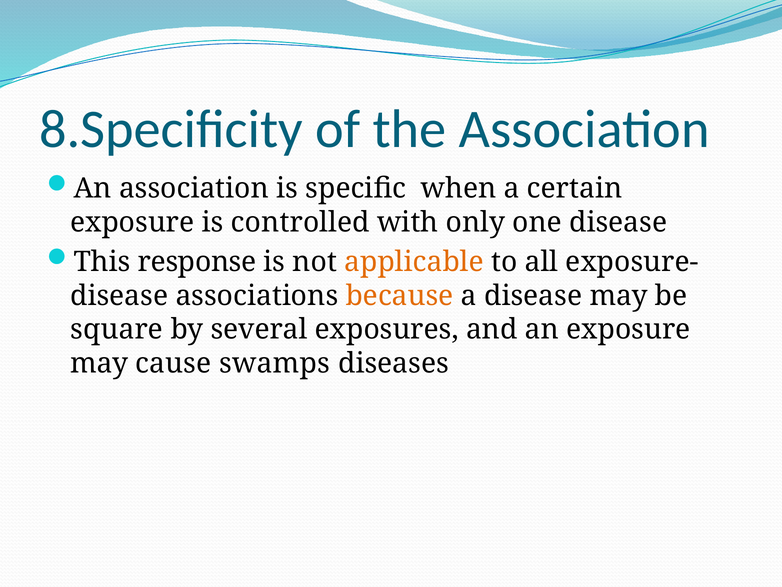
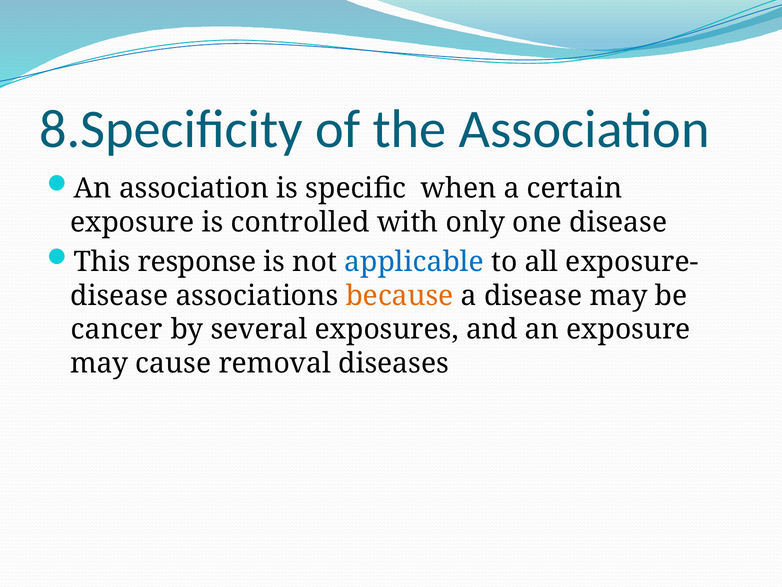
applicable colour: orange -> blue (414, 262)
square: square -> cancer (117, 329)
swamps: swamps -> removal (275, 363)
